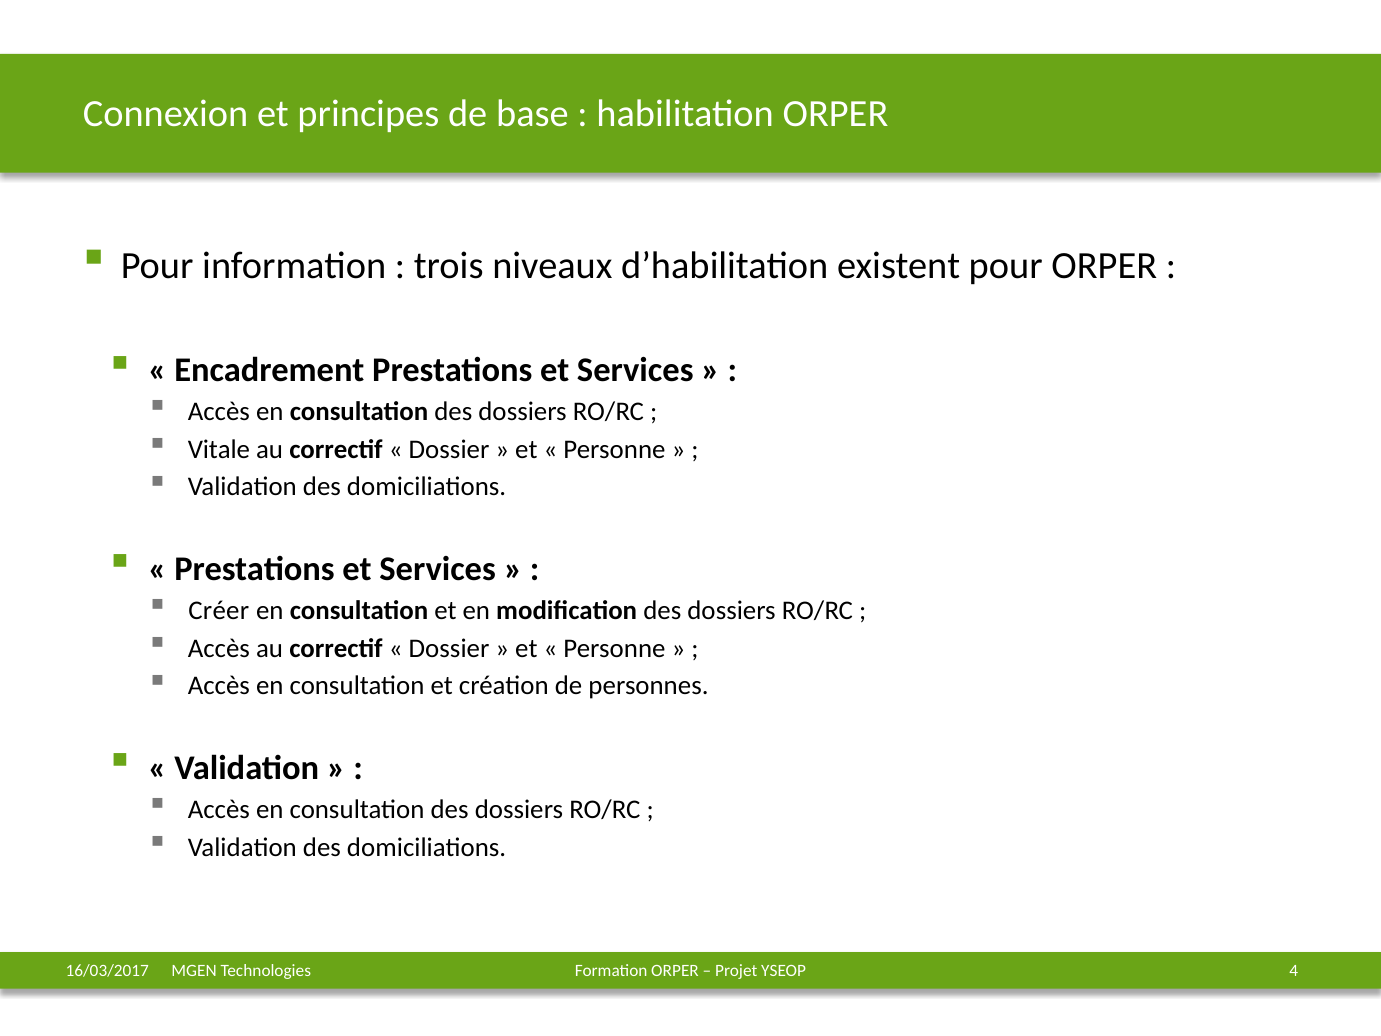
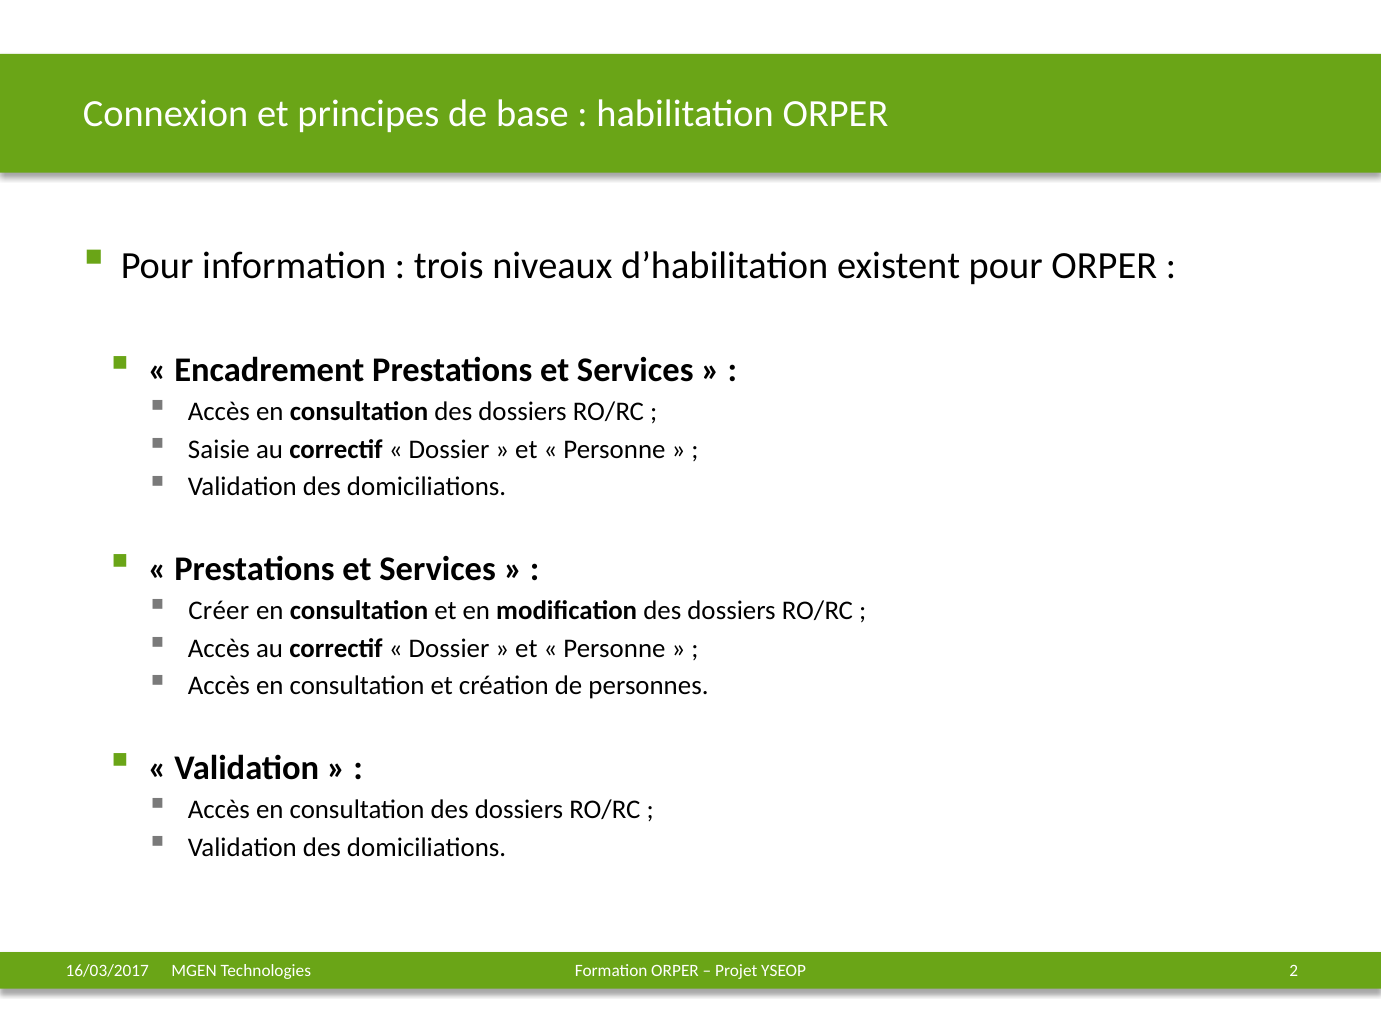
Vitale: Vitale -> Saisie (219, 449)
4: 4 -> 2 (1294, 970)
